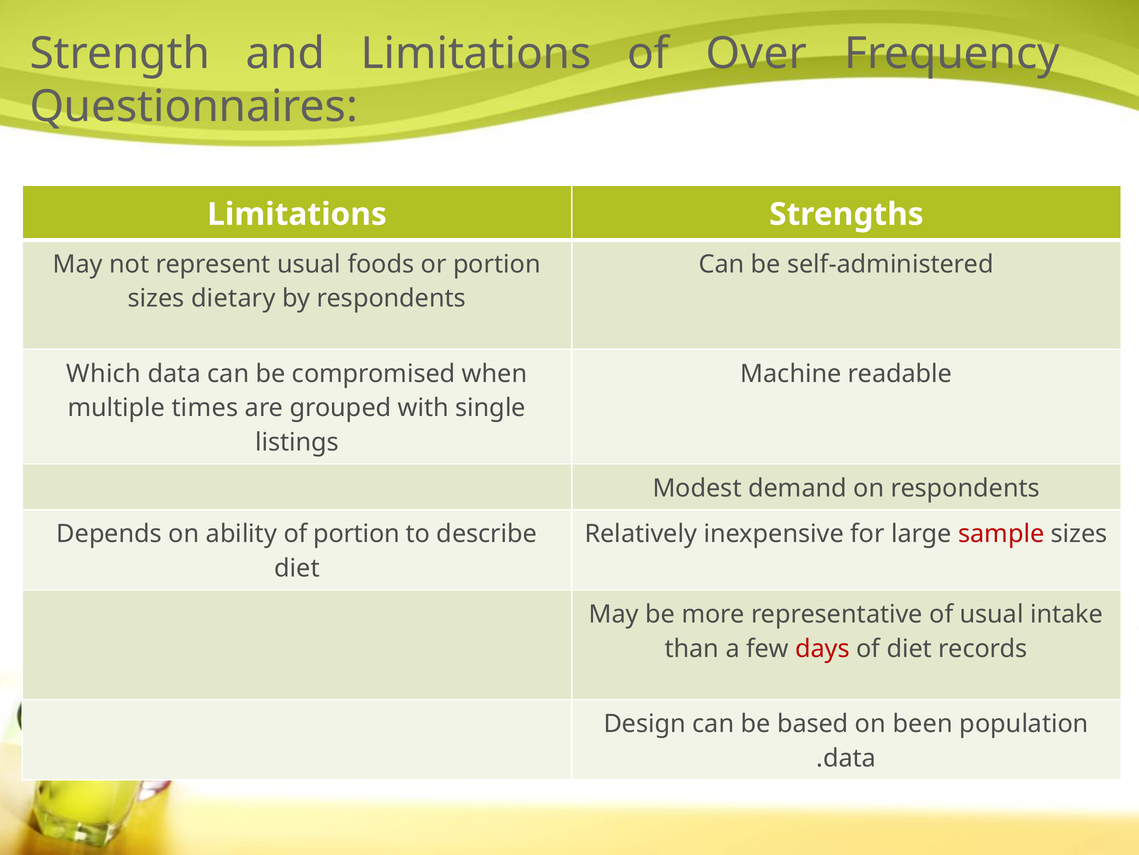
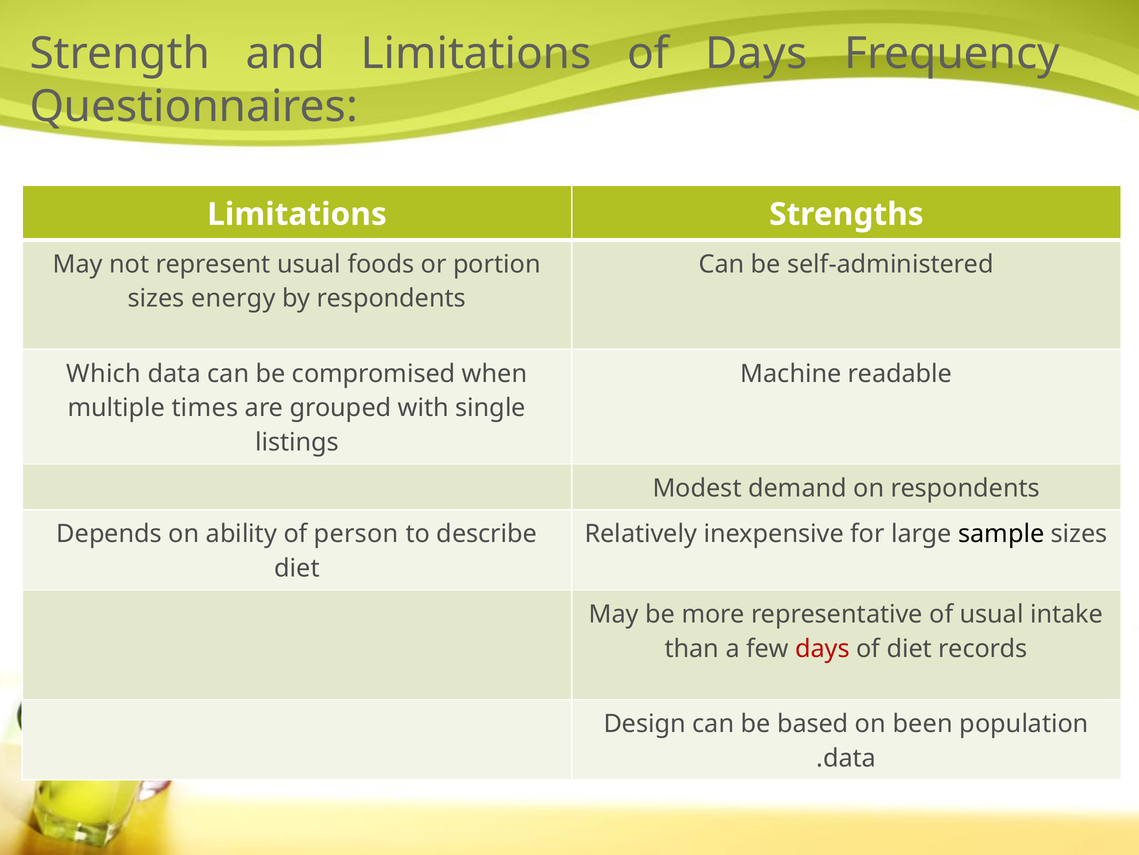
of Over: Over -> Days (756, 54)
dietary: dietary -> energy (233, 298)
of portion: portion -> person (356, 534)
sample colour: red -> black (1001, 534)
